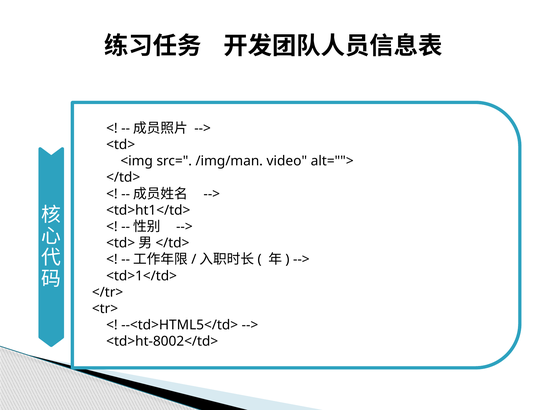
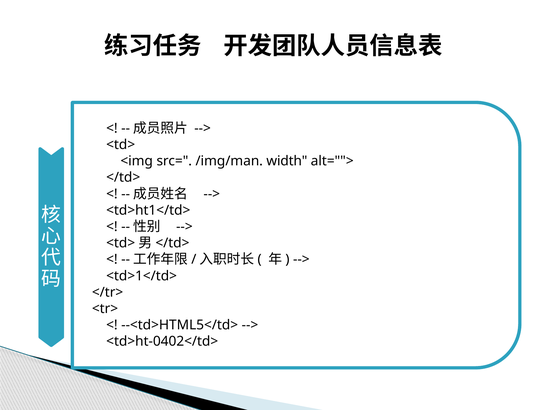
video: video -> width (287, 161)
<td>ht-8002</td>: <td>ht-8002</td> -> <td>ht-0402</td> (162, 342)
